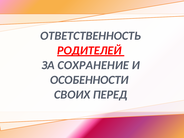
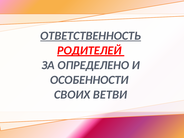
ОТВЕТСТВЕННОСТЬ underline: none -> present (91, 36)
СОХРАНЕНИЕ: СОХРАНЕНИЕ -> ОПРЕДЕЛЕНО (93, 65)
ПЕРЕД: ПЕРЕД -> ВЕТВИ (110, 95)
